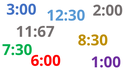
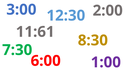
11:67: 11:67 -> 11:61 (35, 32)
